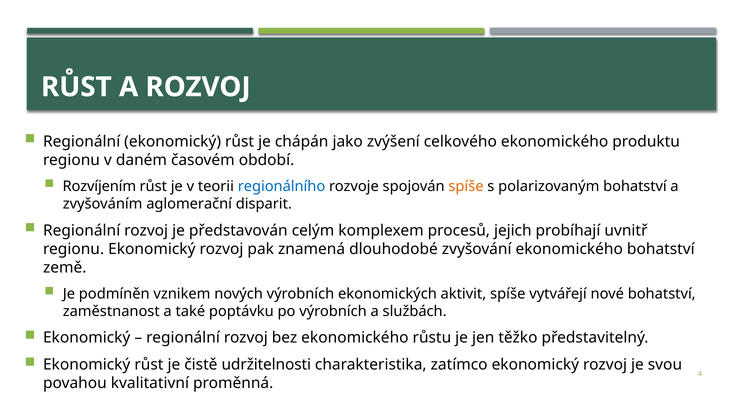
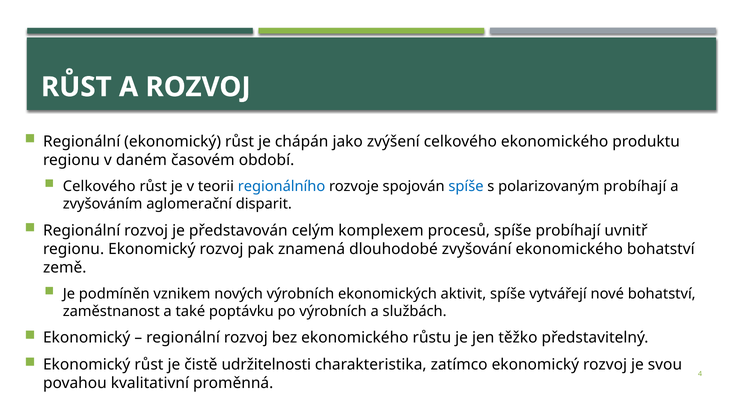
Rozvíjením: Rozvíjením -> Celkového (99, 186)
spíše colour: orange -> blue (466, 186)
polarizovaným bohatství: bohatství -> probíhají (635, 186)
procesů jejich: jejich -> spíše (513, 230)
